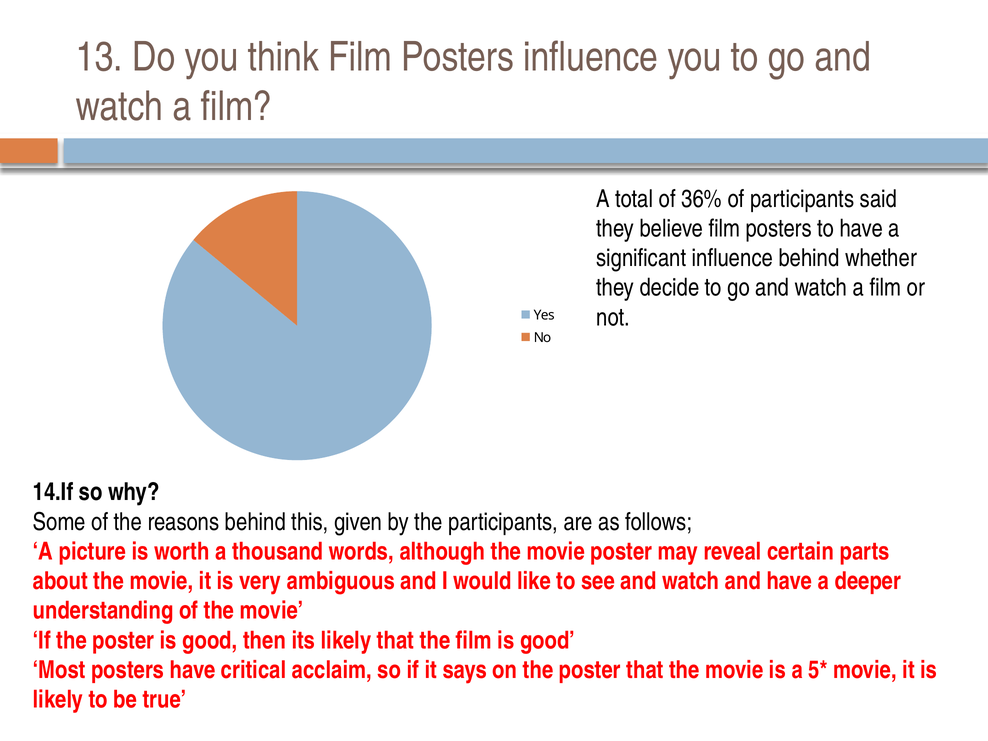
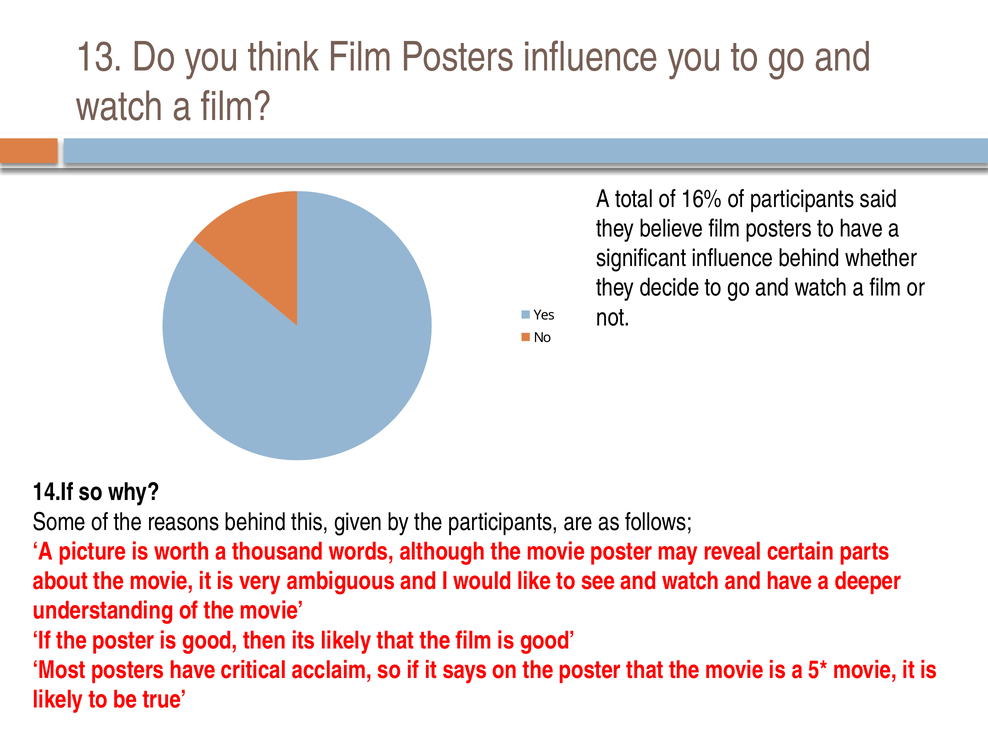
36%: 36% -> 16% (702, 199)
